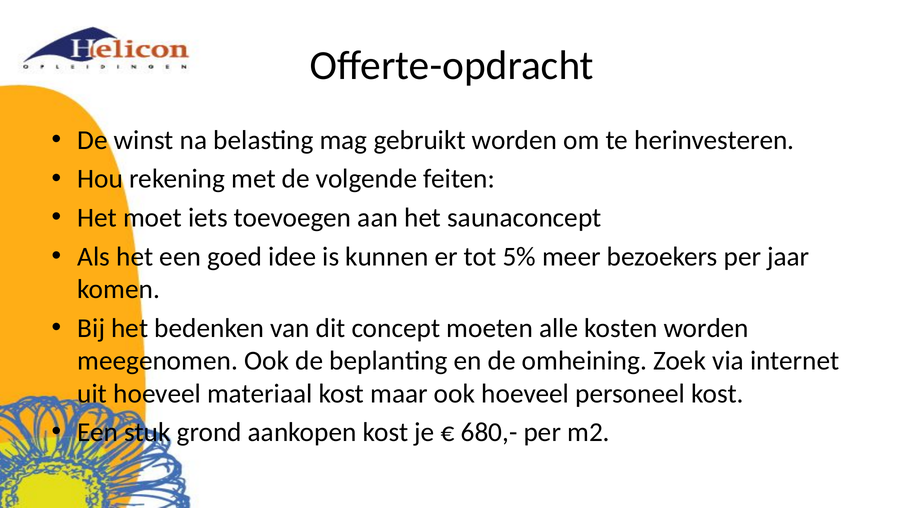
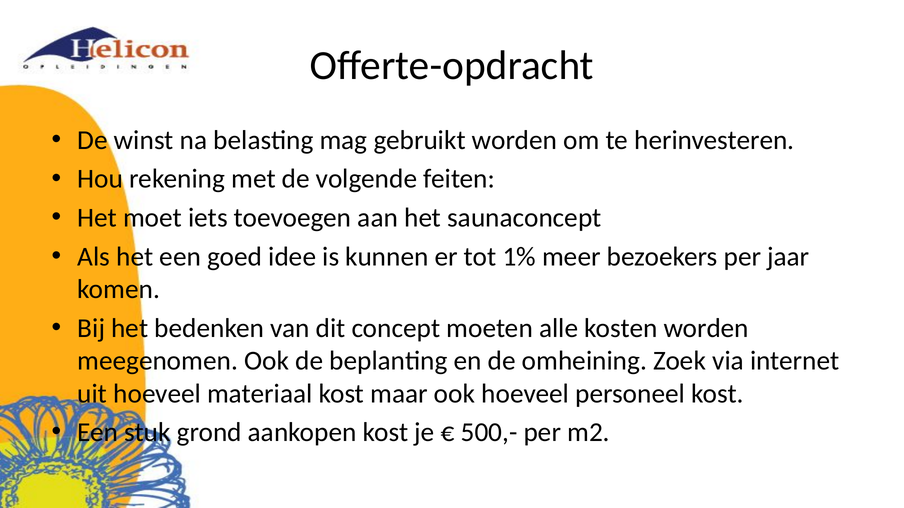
5%: 5% -> 1% (519, 257)
680,-: 680,- -> 500,- (489, 433)
